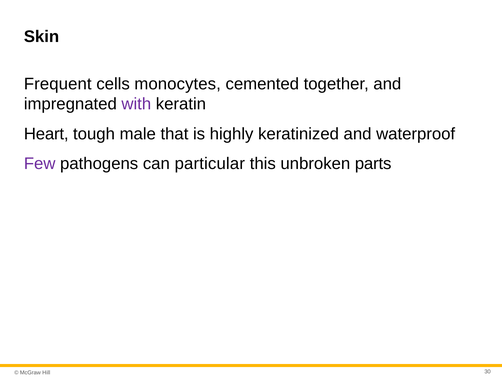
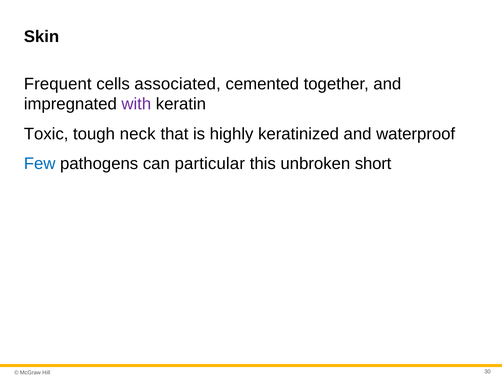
monocytes: monocytes -> associated (178, 84)
Heart: Heart -> Toxic (46, 134)
male: male -> neck (138, 134)
Few colour: purple -> blue (40, 164)
parts: parts -> short (373, 164)
